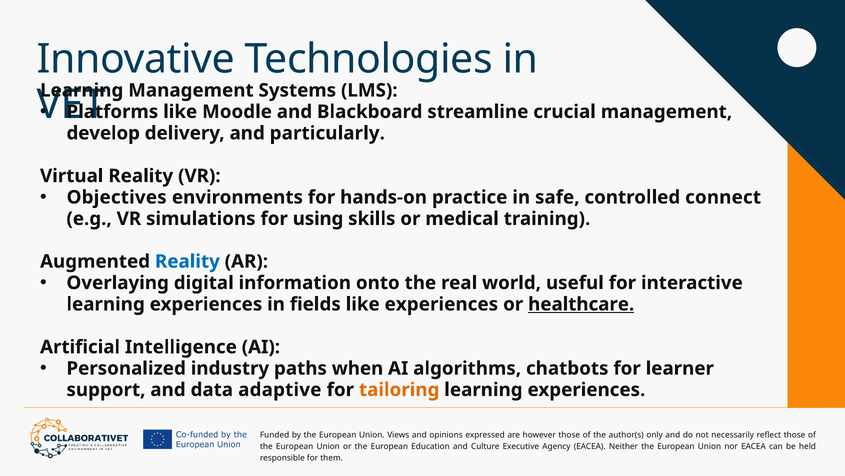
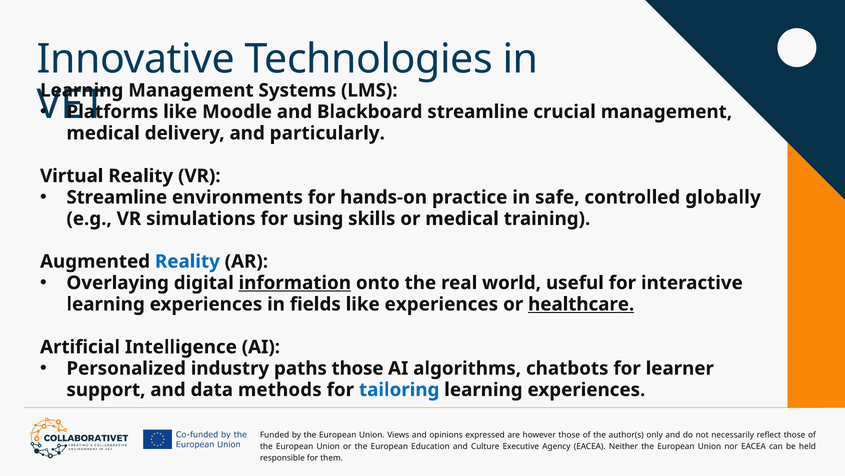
develop: develop -> medical (103, 133)
Objectives: Objectives -> Streamline (117, 197)
connect: connect -> globally (723, 197)
information underline: none -> present (295, 282)
paths when: when -> those (358, 368)
adaptive: adaptive -> methods (280, 389)
tailoring colour: orange -> blue (399, 389)
